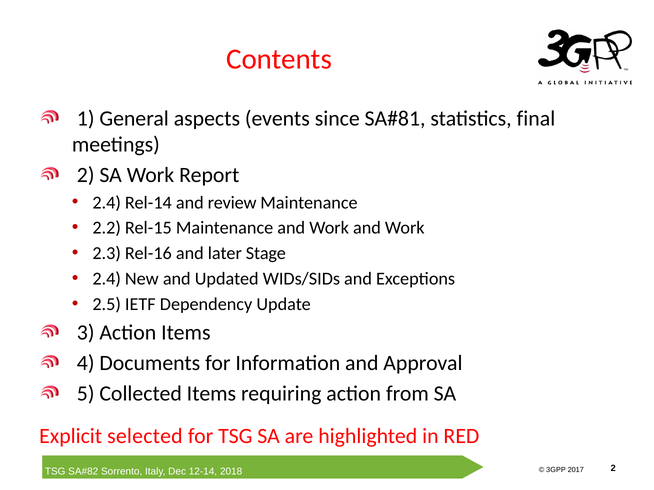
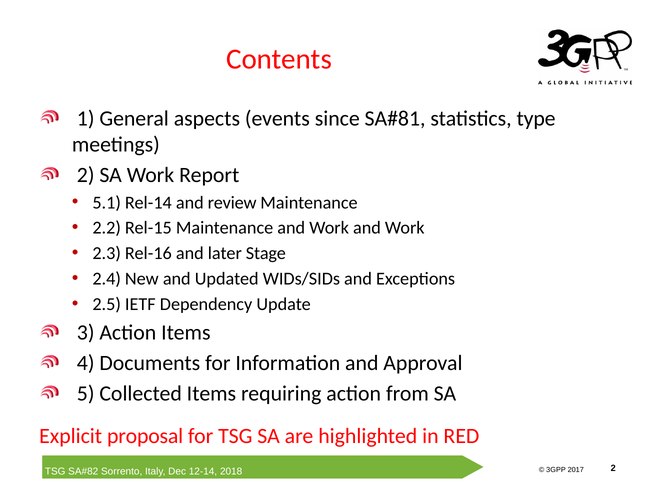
final: final -> type (536, 119)
2.4: 2.4 -> 5.1 (107, 203)
selected: selected -> proposal (145, 437)
